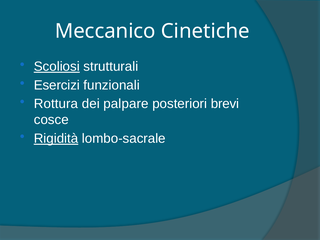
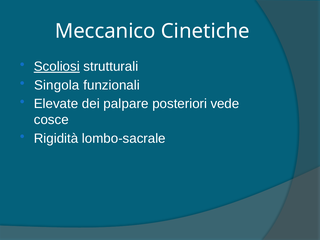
Esercizi: Esercizi -> Singola (57, 85)
Rottura: Rottura -> Elevate (56, 104)
brevi: brevi -> vede (225, 104)
Rigidità underline: present -> none (56, 139)
